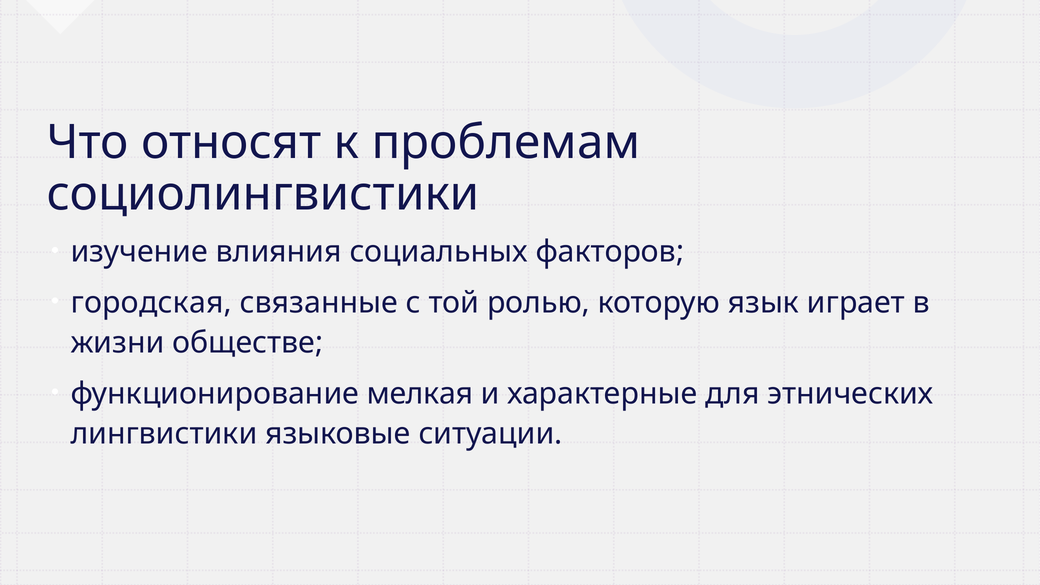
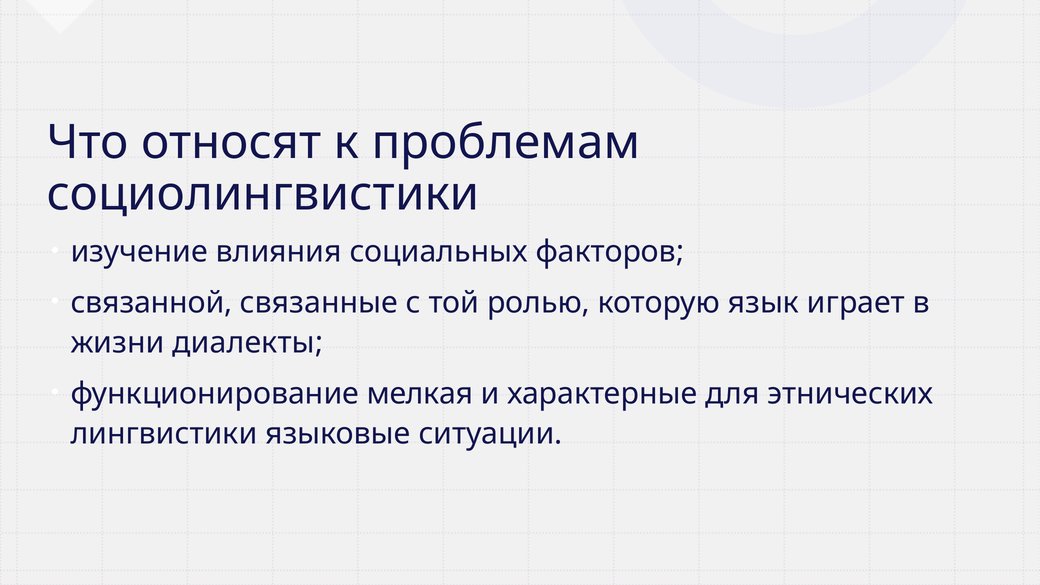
городская: городская -> связанной (151, 303)
обществе: обществе -> диалекты (248, 343)
